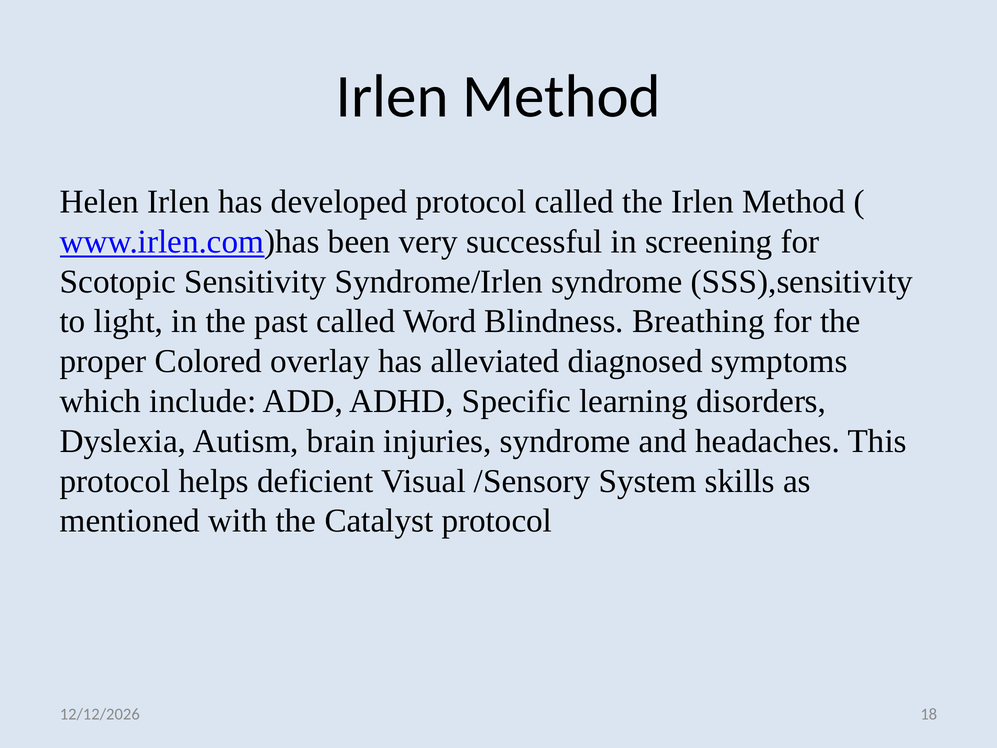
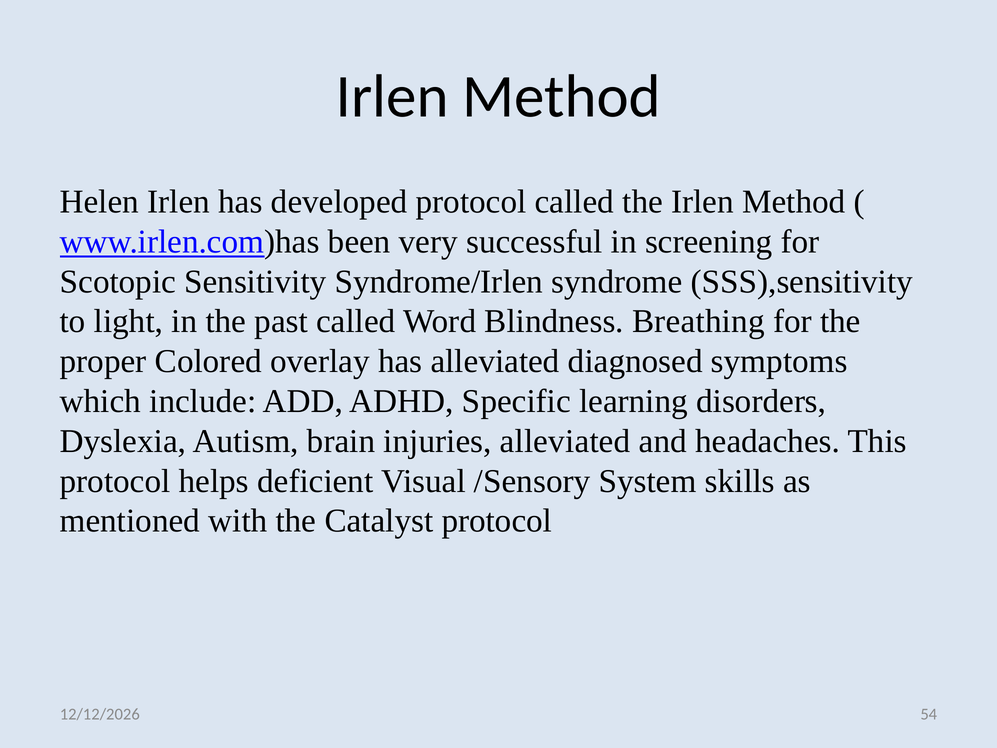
injuries syndrome: syndrome -> alleviated (565, 441)
18: 18 -> 54 (929, 714)
